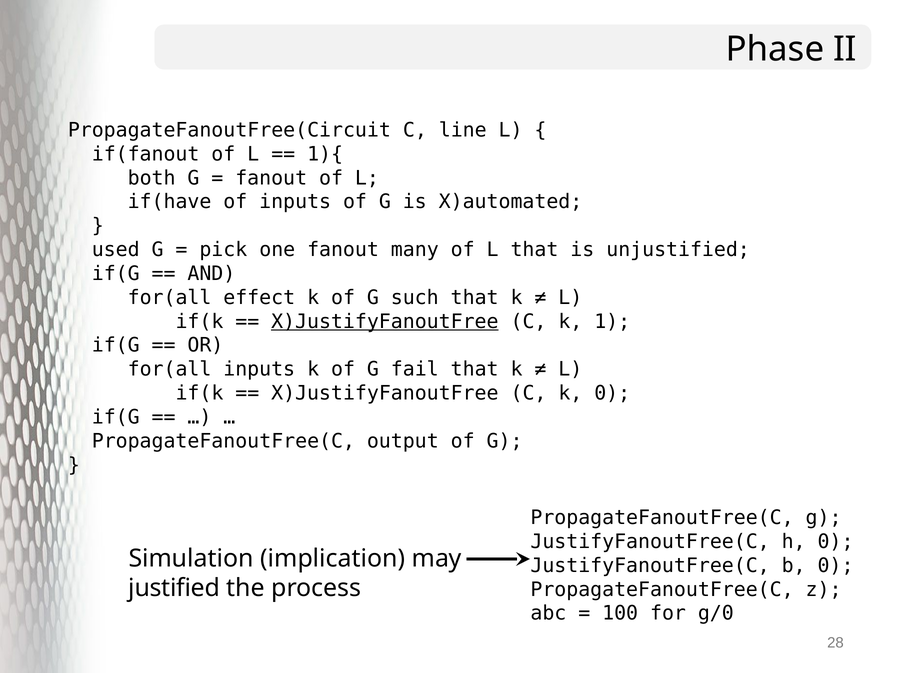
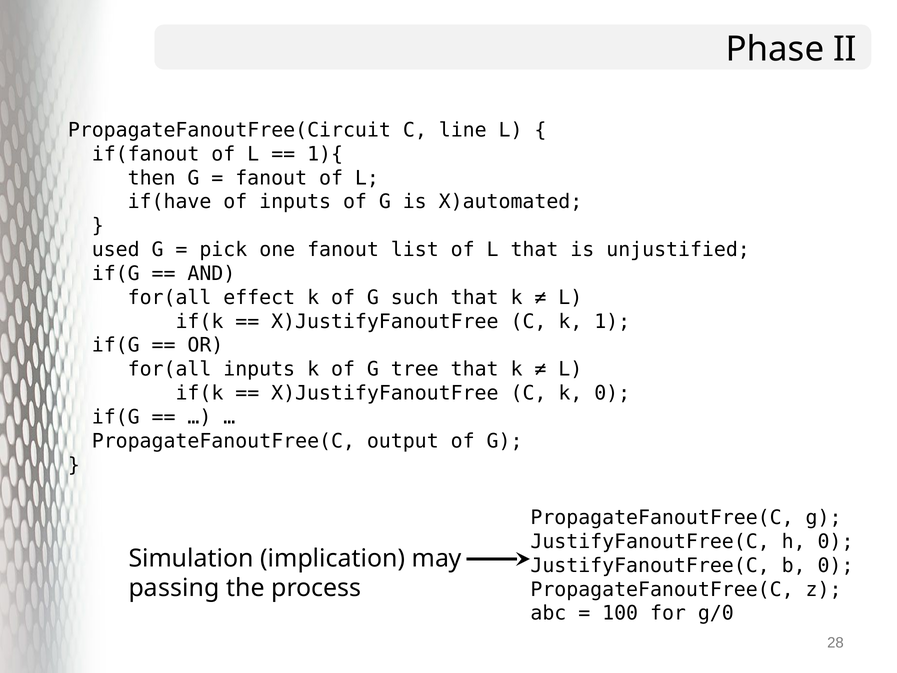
both: both -> then (152, 178)
many: many -> list (415, 250)
X)JustifyFanoutFree underline: present -> none (385, 321)
fail: fail -> tree (415, 369)
justified: justified -> passing (174, 588)
